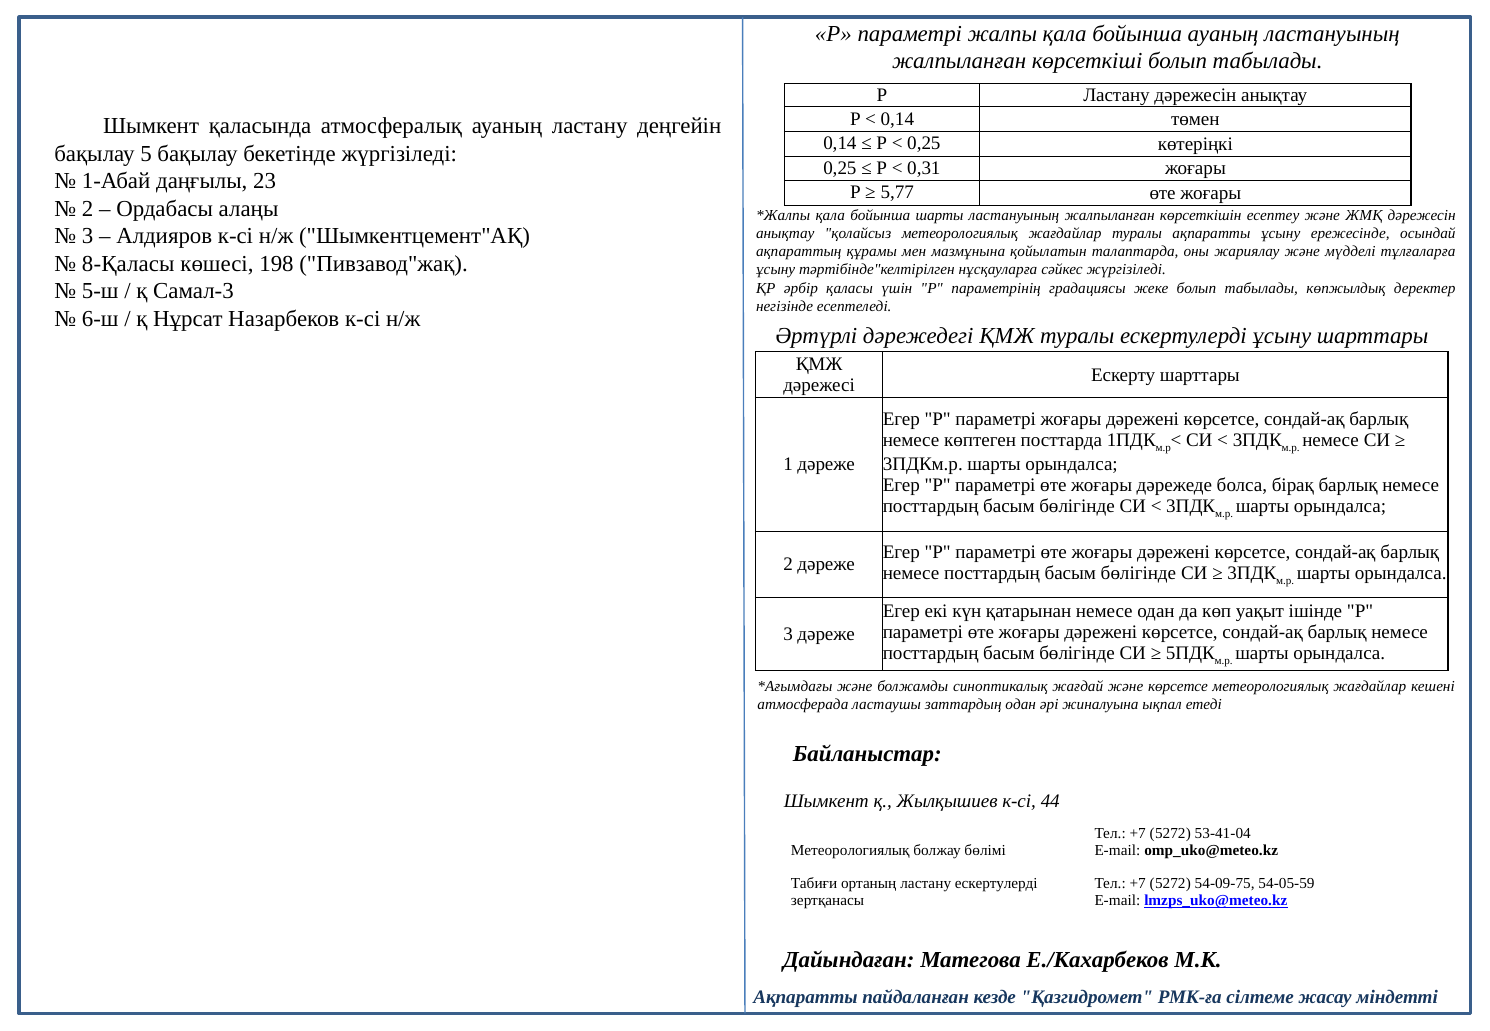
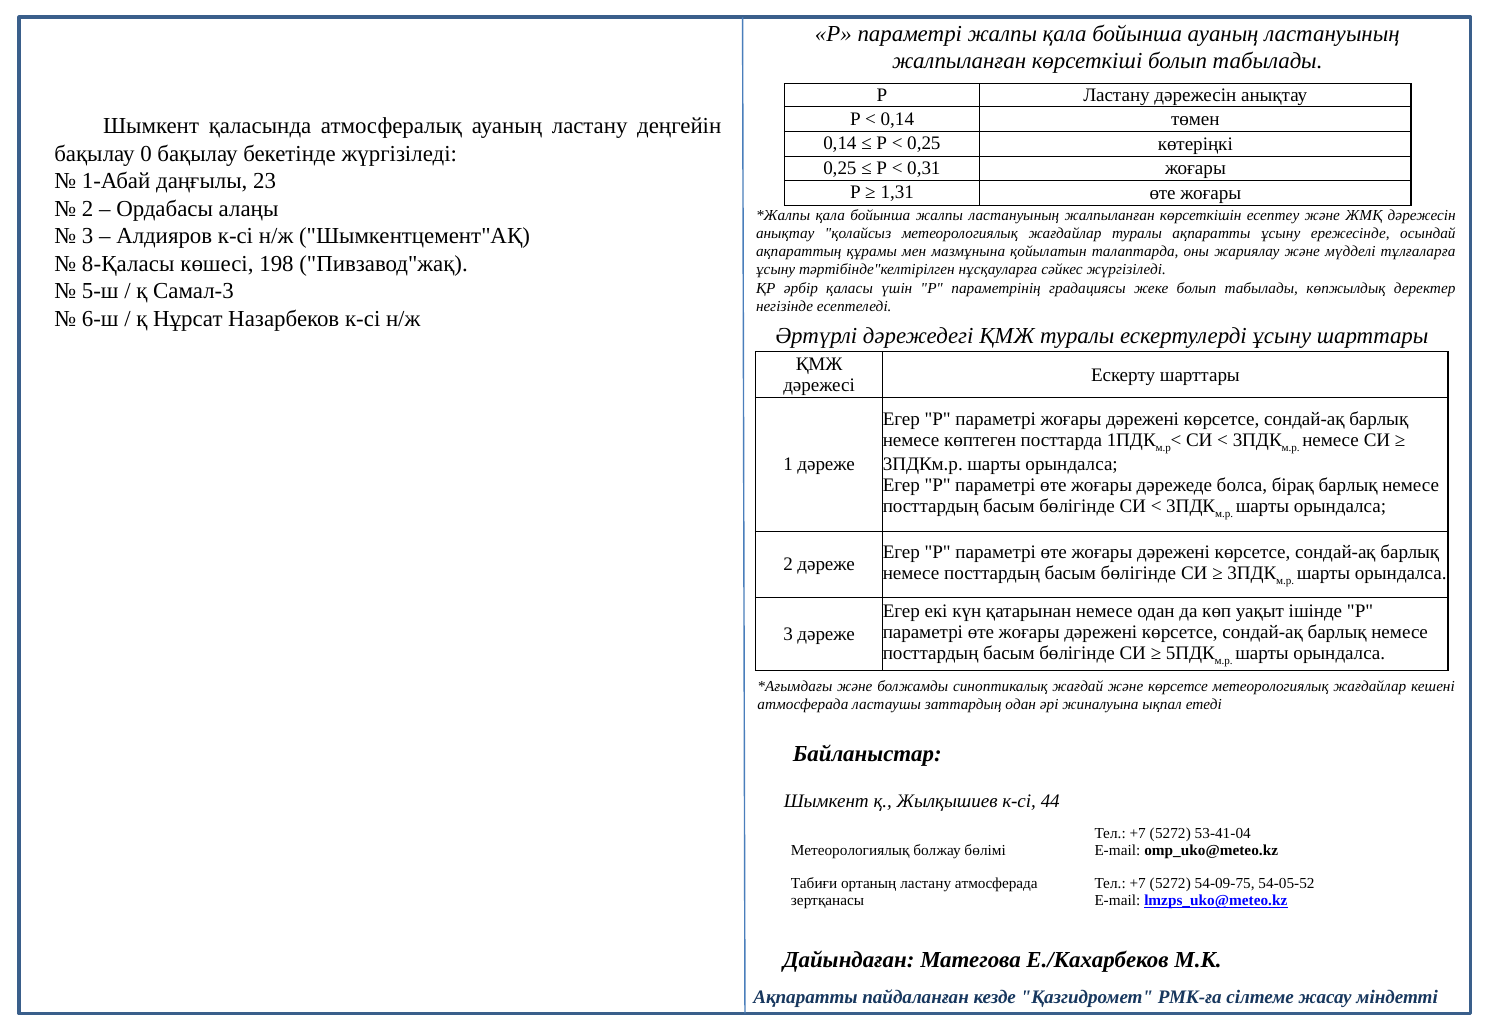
5: 5 -> 0 (146, 154)
5,77: 5,77 -> 1,31 (897, 193)
бойынша шарты: шарты -> жалпы (939, 215)
ластану ескертулерді: ескертулерді -> атмосферада (996, 884)
54-05-59: 54-05-59 -> 54-05-52 (1287, 884)
